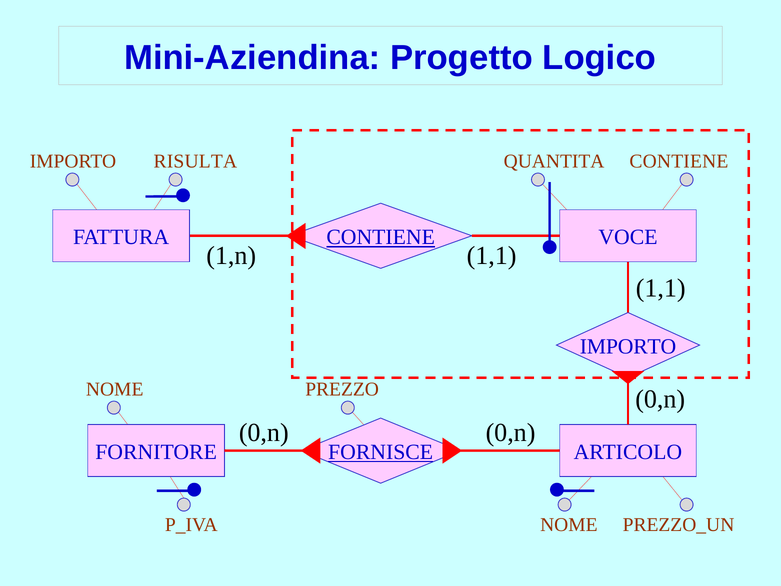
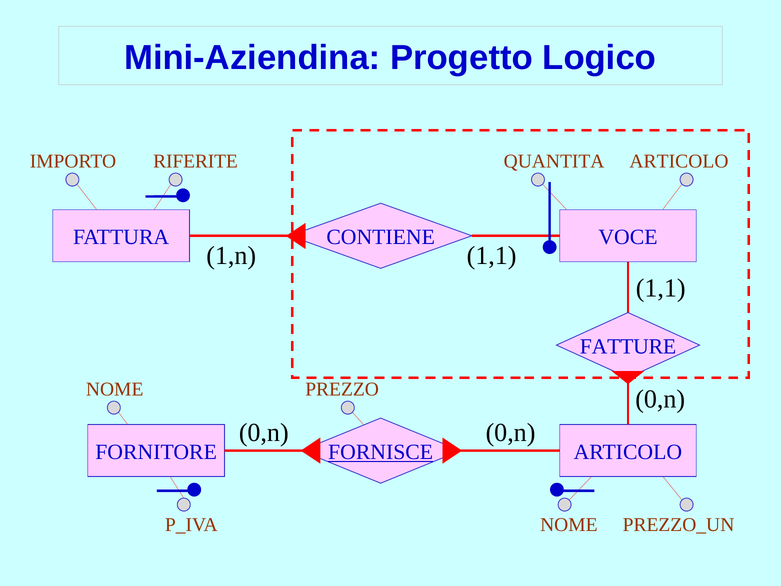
RISULTA: RISULTA -> RIFERITE (196, 161)
CONTIENE: CONTIENE -> ARTICOLO (679, 161)
CONTIENE underline: present -> none (381, 237)
IMPORTO: IMPORTO -> FATTURE (628, 346)
